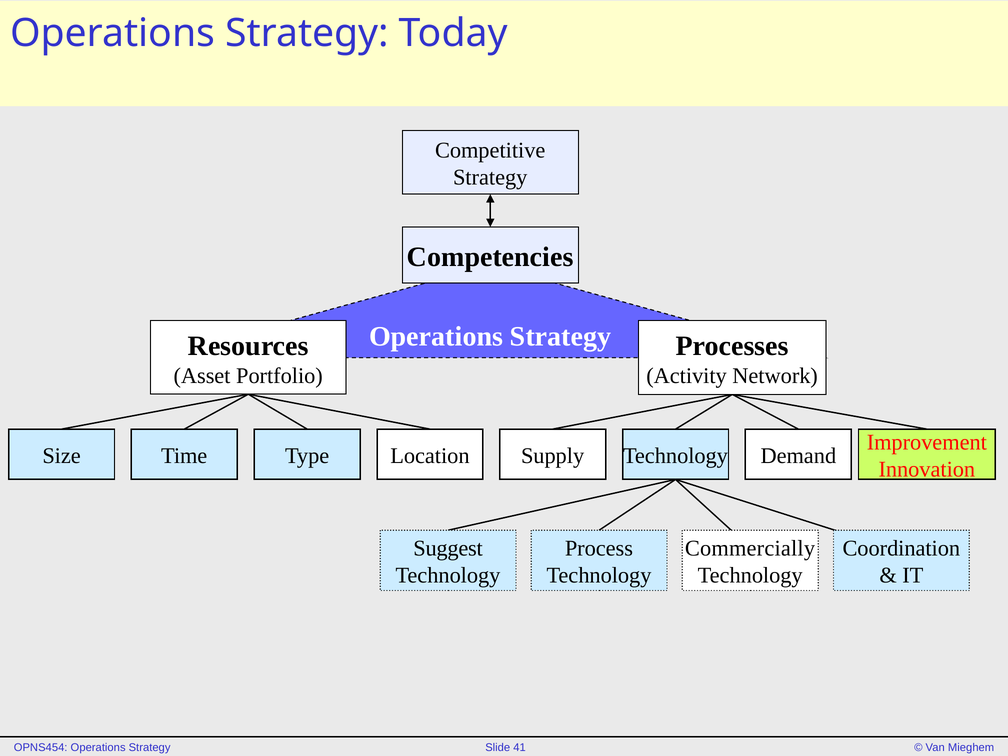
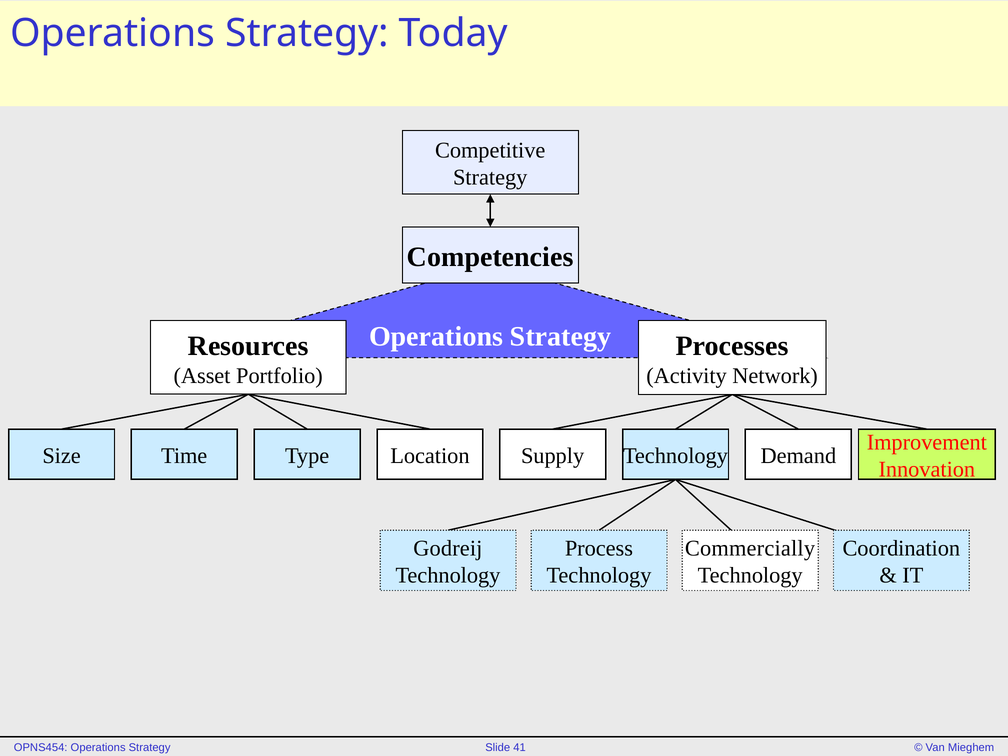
Suggest: Suggest -> Godreij (448, 549)
